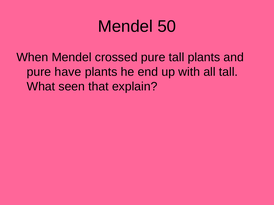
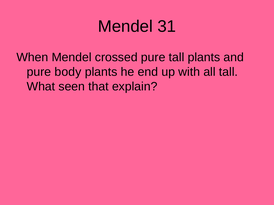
50: 50 -> 31 (167, 27)
have: have -> body (68, 72)
